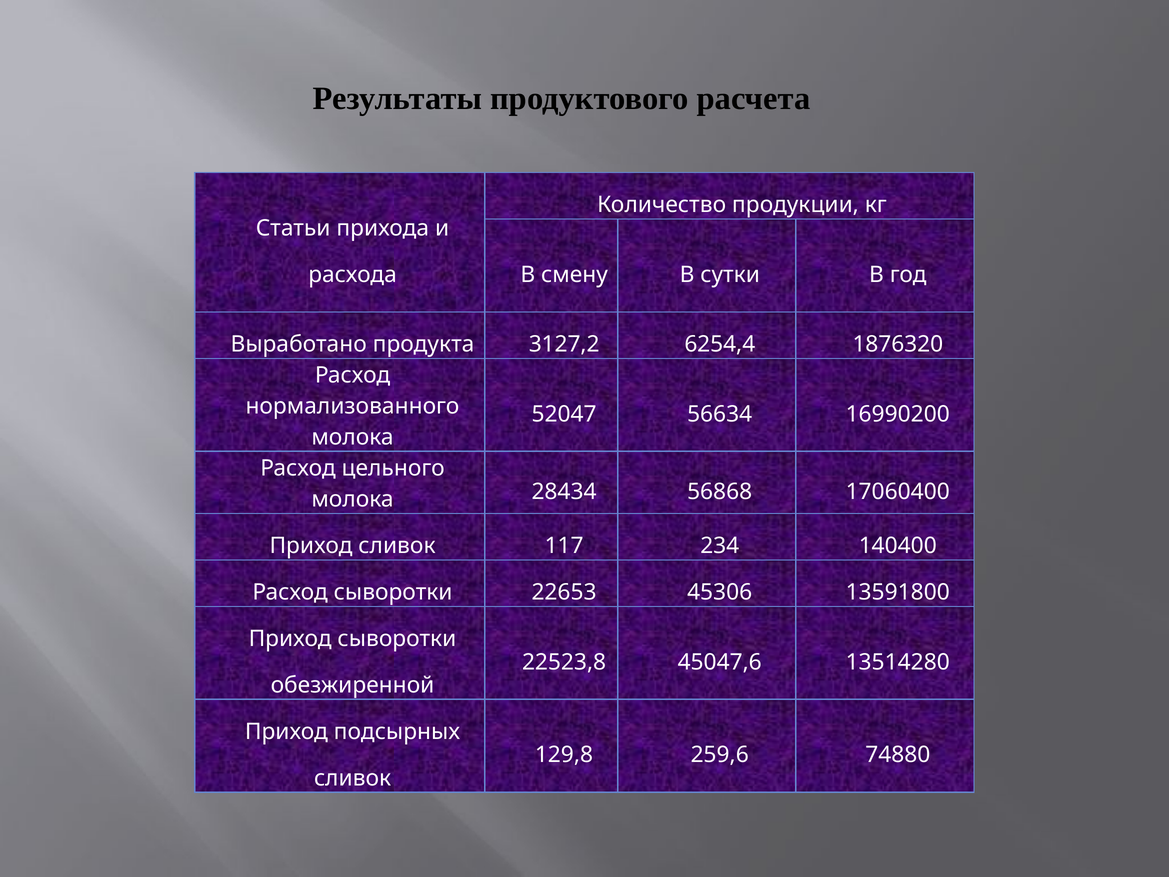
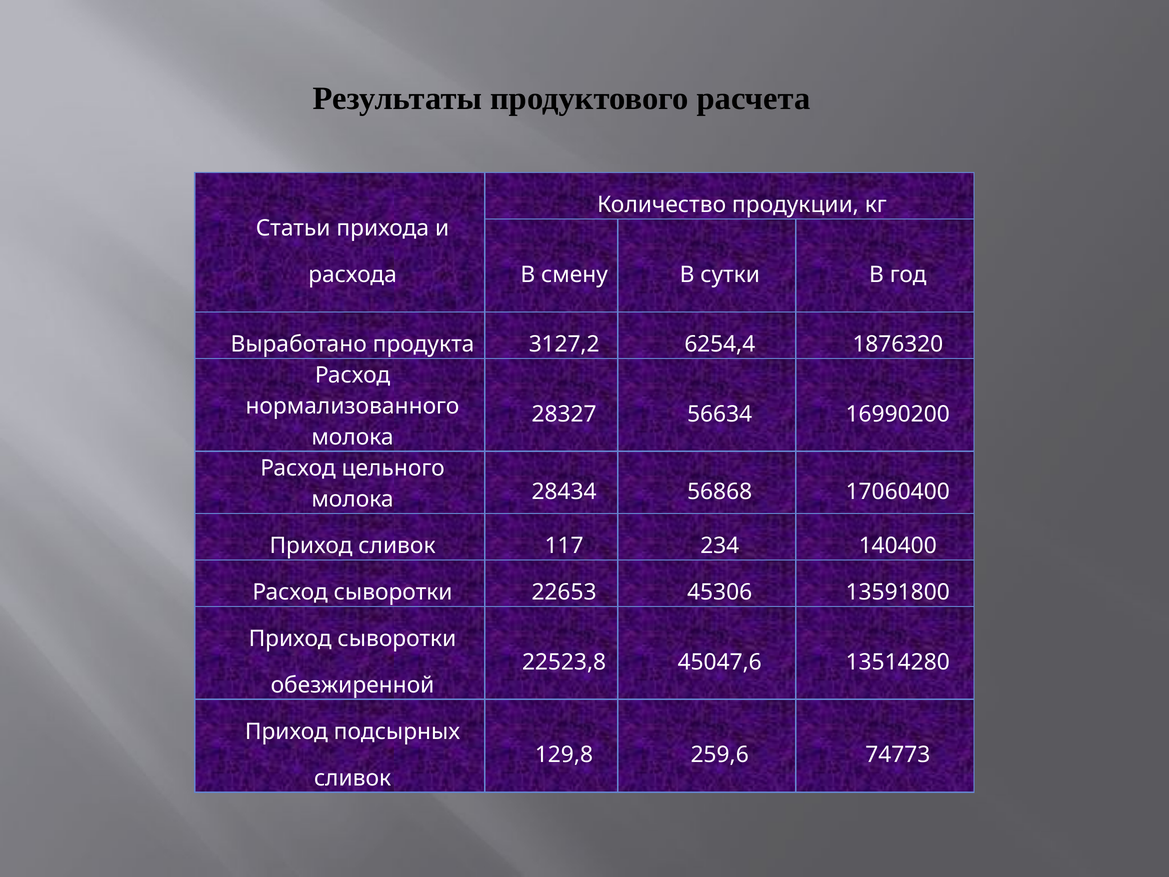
52047: 52047 -> 28327 (564, 414)
74880: 74880 -> 74773 (898, 755)
